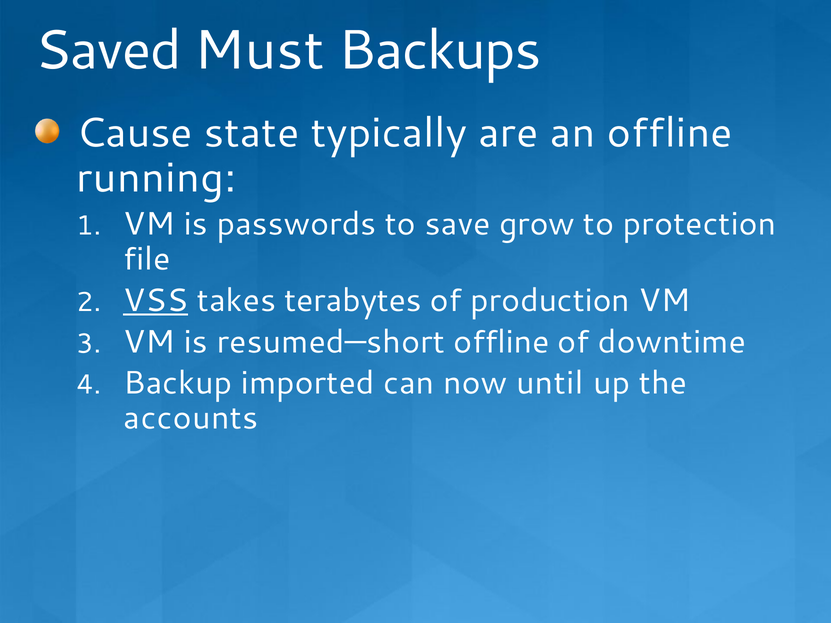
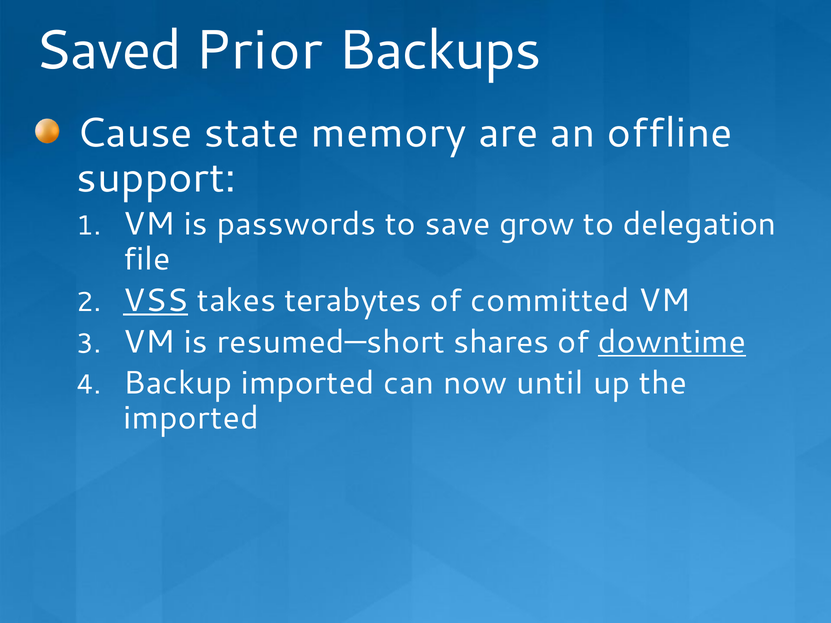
Must: Must -> Prior (259, 50)
typically: typically -> memory (389, 133)
running: running -> support (156, 178)
protection: protection -> delegation (700, 224)
production: production -> committed (550, 301)
resumed—short offline: offline -> shares (501, 342)
downtime underline: none -> present (672, 342)
accounts: accounts -> imported (191, 418)
